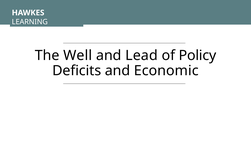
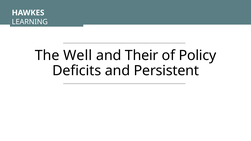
Lead: Lead -> Their (142, 56)
Economic: Economic -> Persistent (166, 71)
